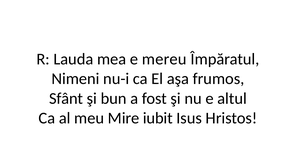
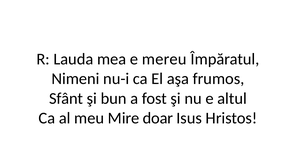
iubit: iubit -> doar (158, 118)
